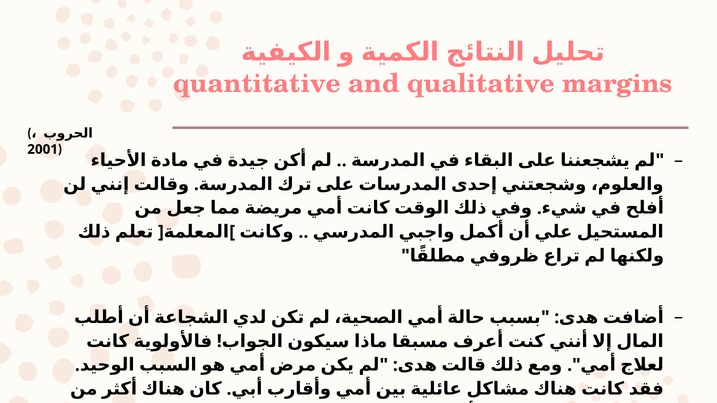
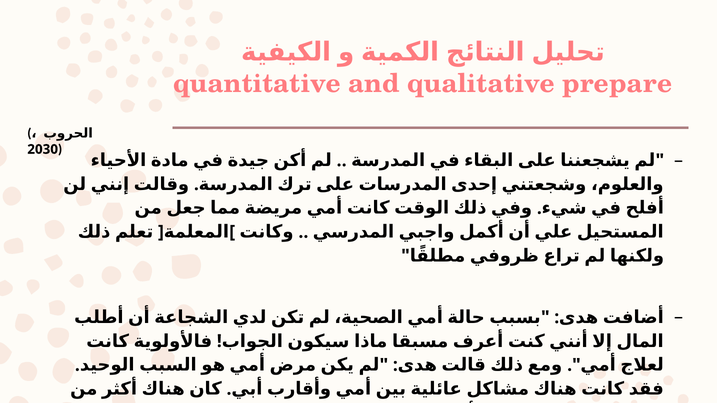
margins: margins -> prepare (617, 83)
2001: 2001 -> 2030 (43, 149)
